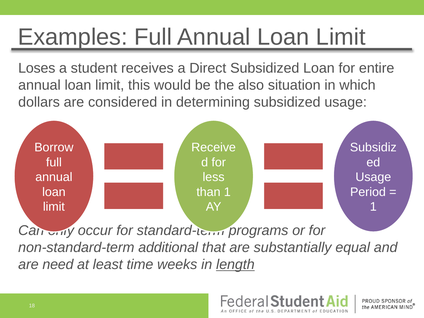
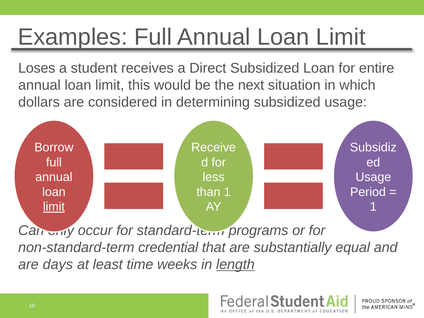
also: also -> next (251, 85)
limit underline: none -> present (54, 207)
additional: additional -> credential (168, 248)
need: need -> days (58, 265)
